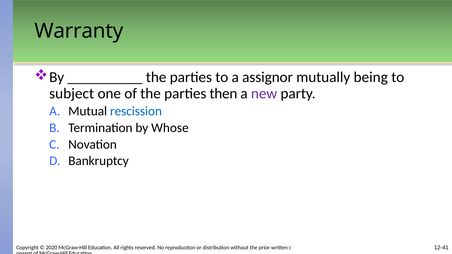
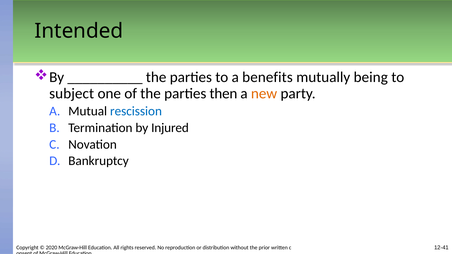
Warranty: Warranty -> Intended (79, 31)
assignor: assignor -> benefits (267, 77)
new colour: purple -> orange (264, 94)
Whose: Whose -> Injured (170, 128)
